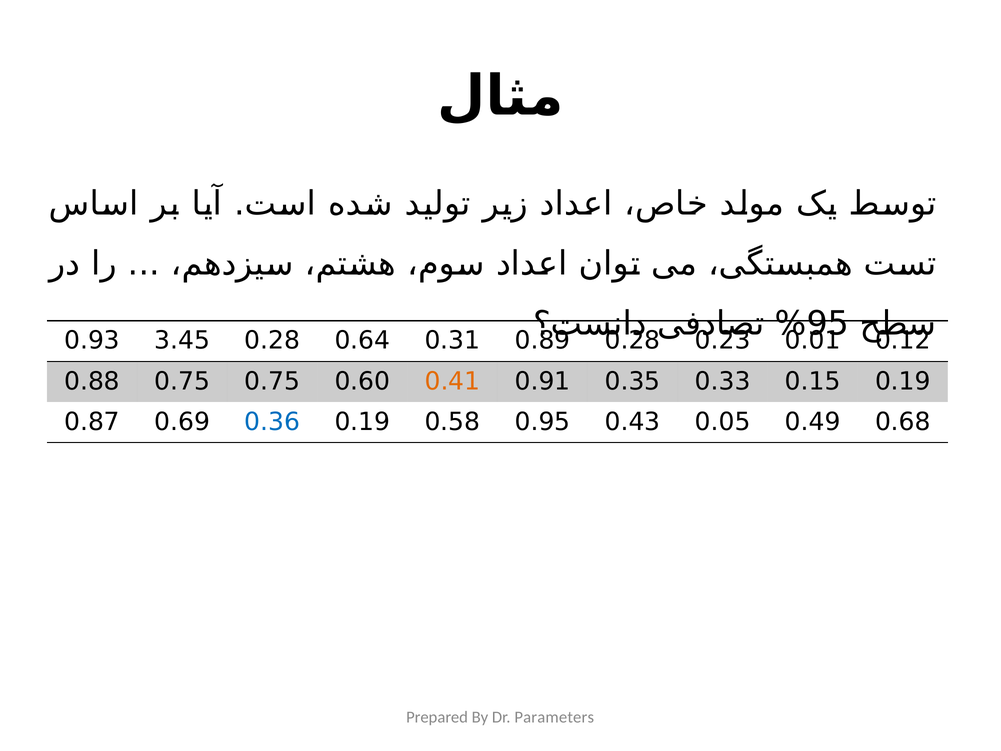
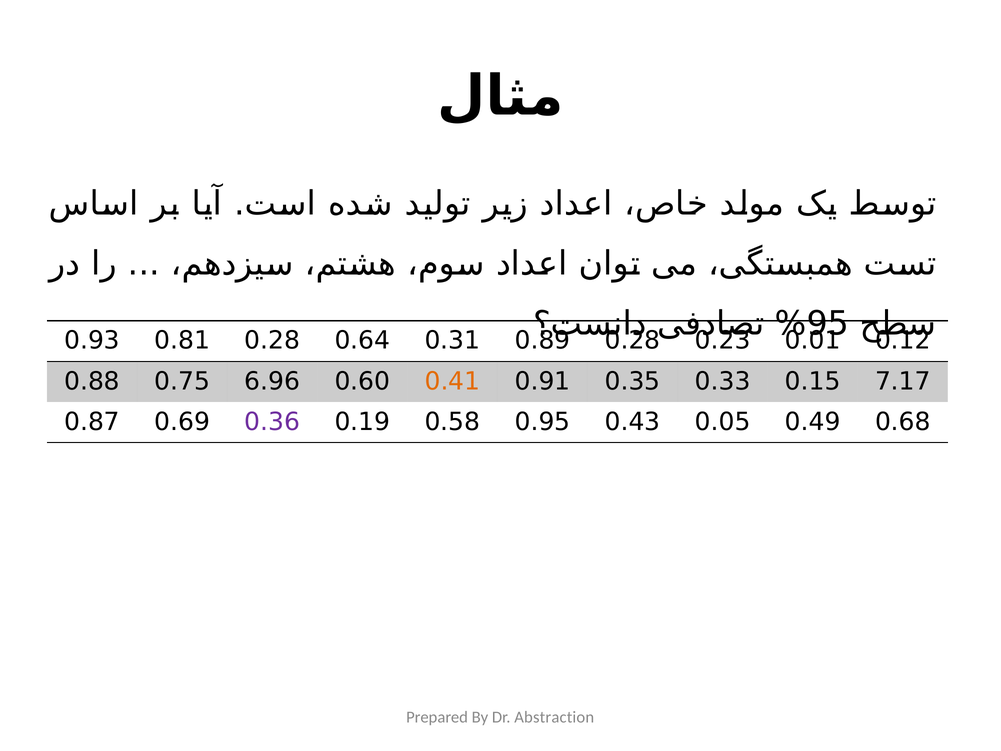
3.45: 3.45 -> 0.81 (182, 341)
0.75 0.75: 0.75 -> 6.96 (272, 381)
0.15 0.19: 0.19 -> 7.17 (903, 381)
0.36 colour: blue -> purple (272, 422)
Parameters: Parameters -> Abstraction (554, 717)
